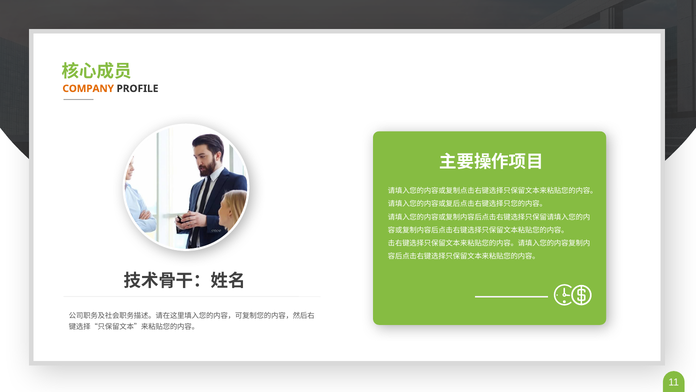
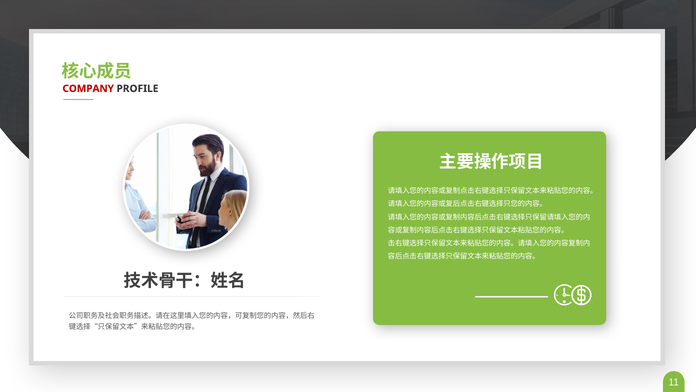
COMPANY colour: orange -> red (88, 89)
